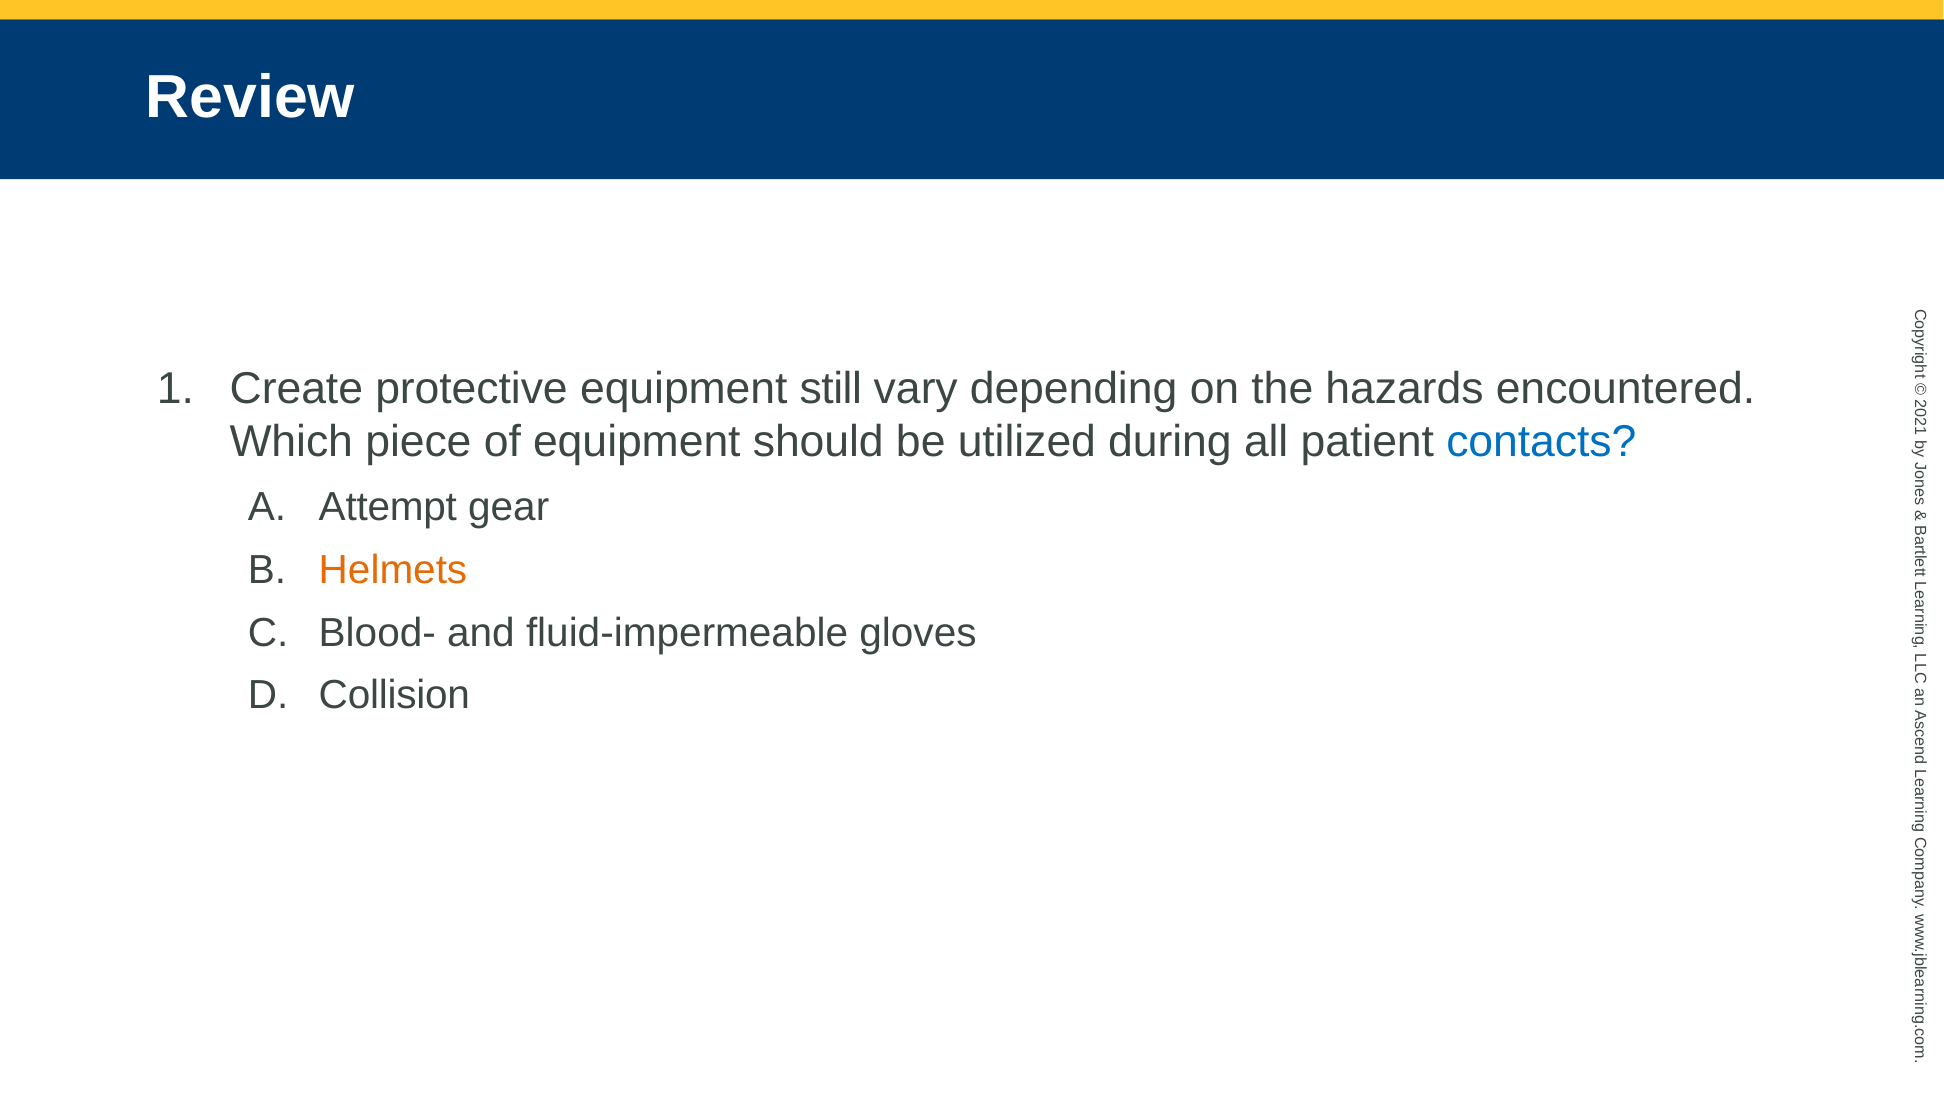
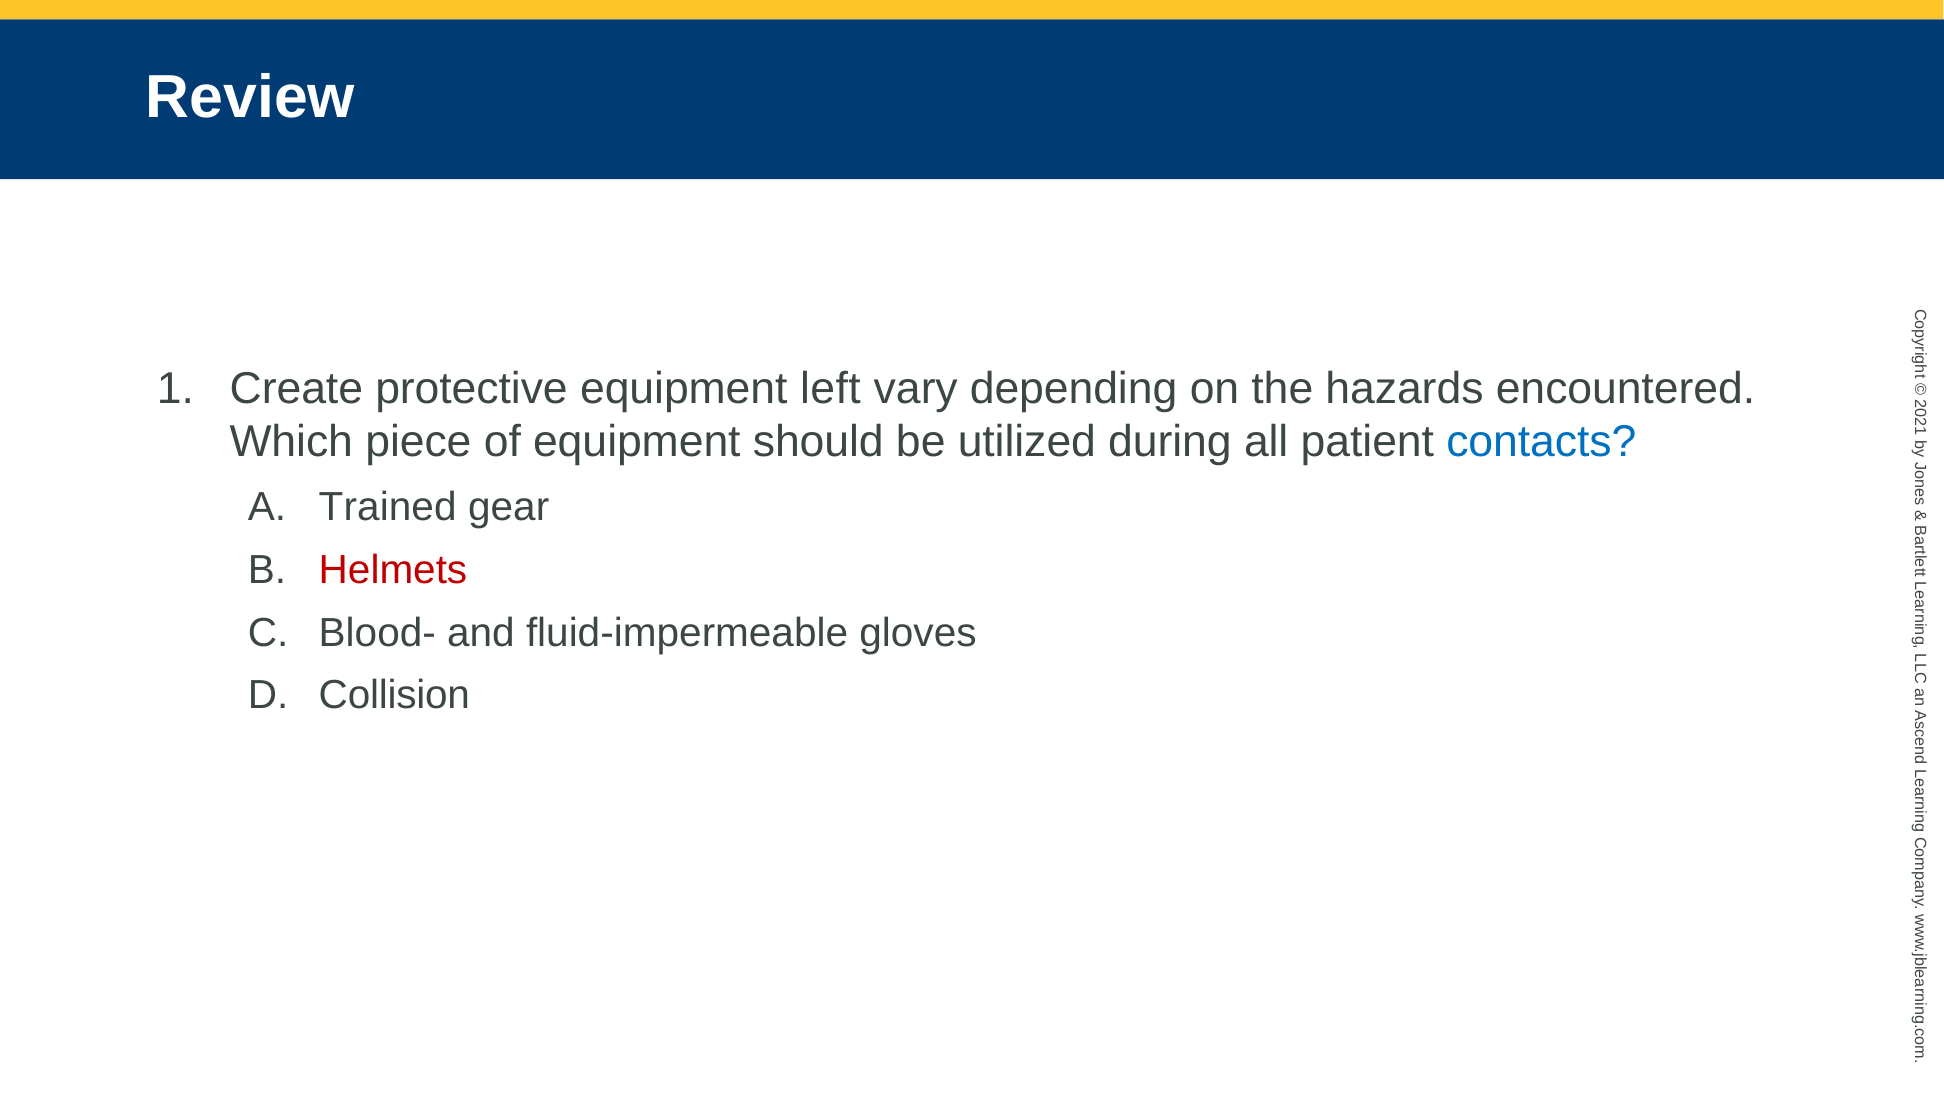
still: still -> left (830, 388)
Attempt: Attempt -> Trained (388, 507)
Helmets colour: orange -> red (393, 570)
